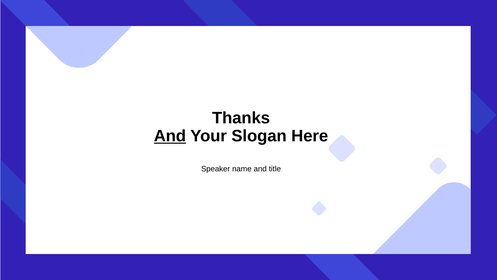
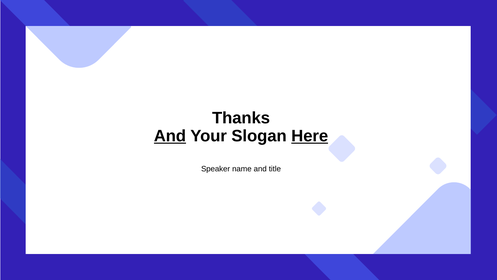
Here underline: none -> present (310, 136)
